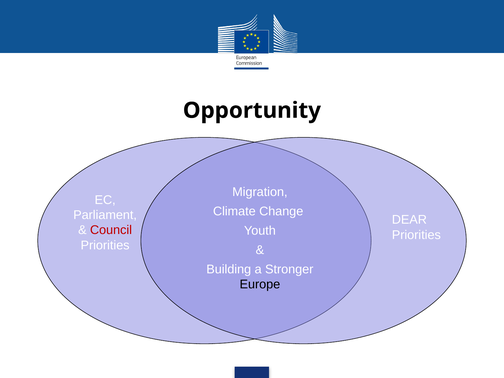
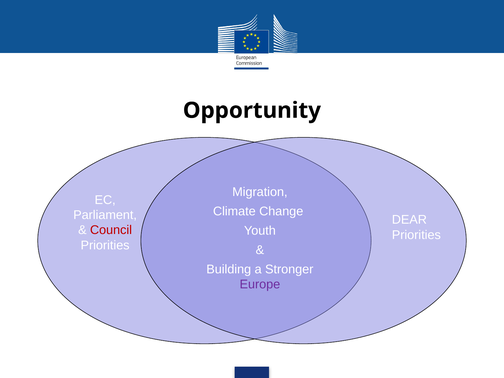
Europe colour: black -> purple (260, 284)
